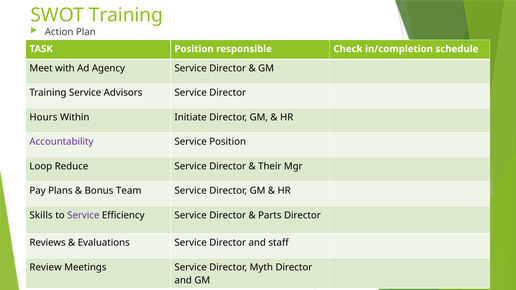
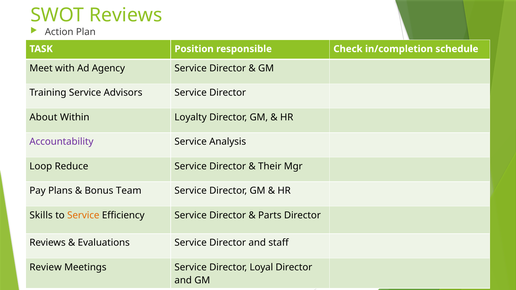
SWOT Training: Training -> Reviews (126, 15)
Hours: Hours -> About (43, 117)
Initiate: Initiate -> Loyalty (191, 117)
Service Position: Position -> Analysis (228, 142)
Service colour: purple -> orange (83, 215)
Myth: Myth -> Loyal (261, 267)
